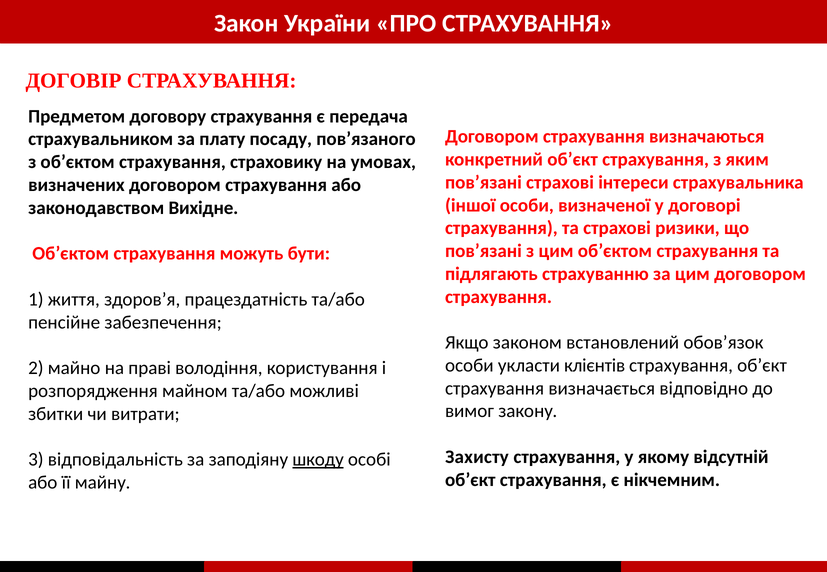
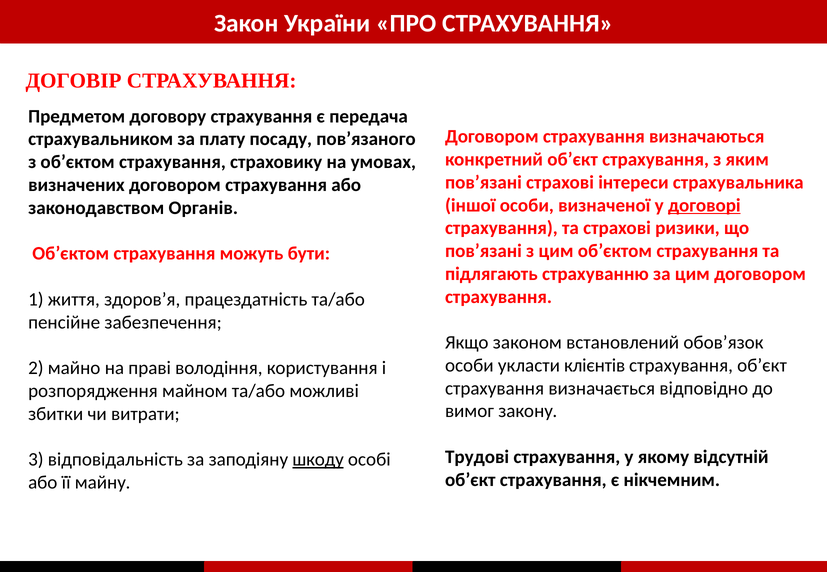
договорі underline: none -> present (704, 205)
Вихідне: Вихідне -> Органів (203, 208)
Захисту: Захисту -> Трудові (477, 457)
